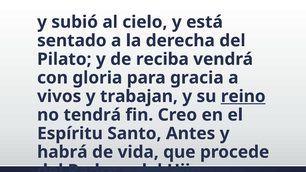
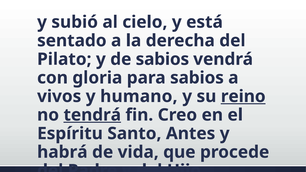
de reciba: reciba -> sabios (162, 59)
para gracia: gracia -> sabios (197, 78)
trabajan: trabajan -> humano (139, 96)
tendrá underline: none -> present (92, 115)
